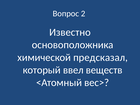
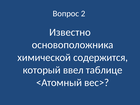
предсказал: предсказал -> содержится (101, 57)
веществ: веществ -> таблице (104, 70)
